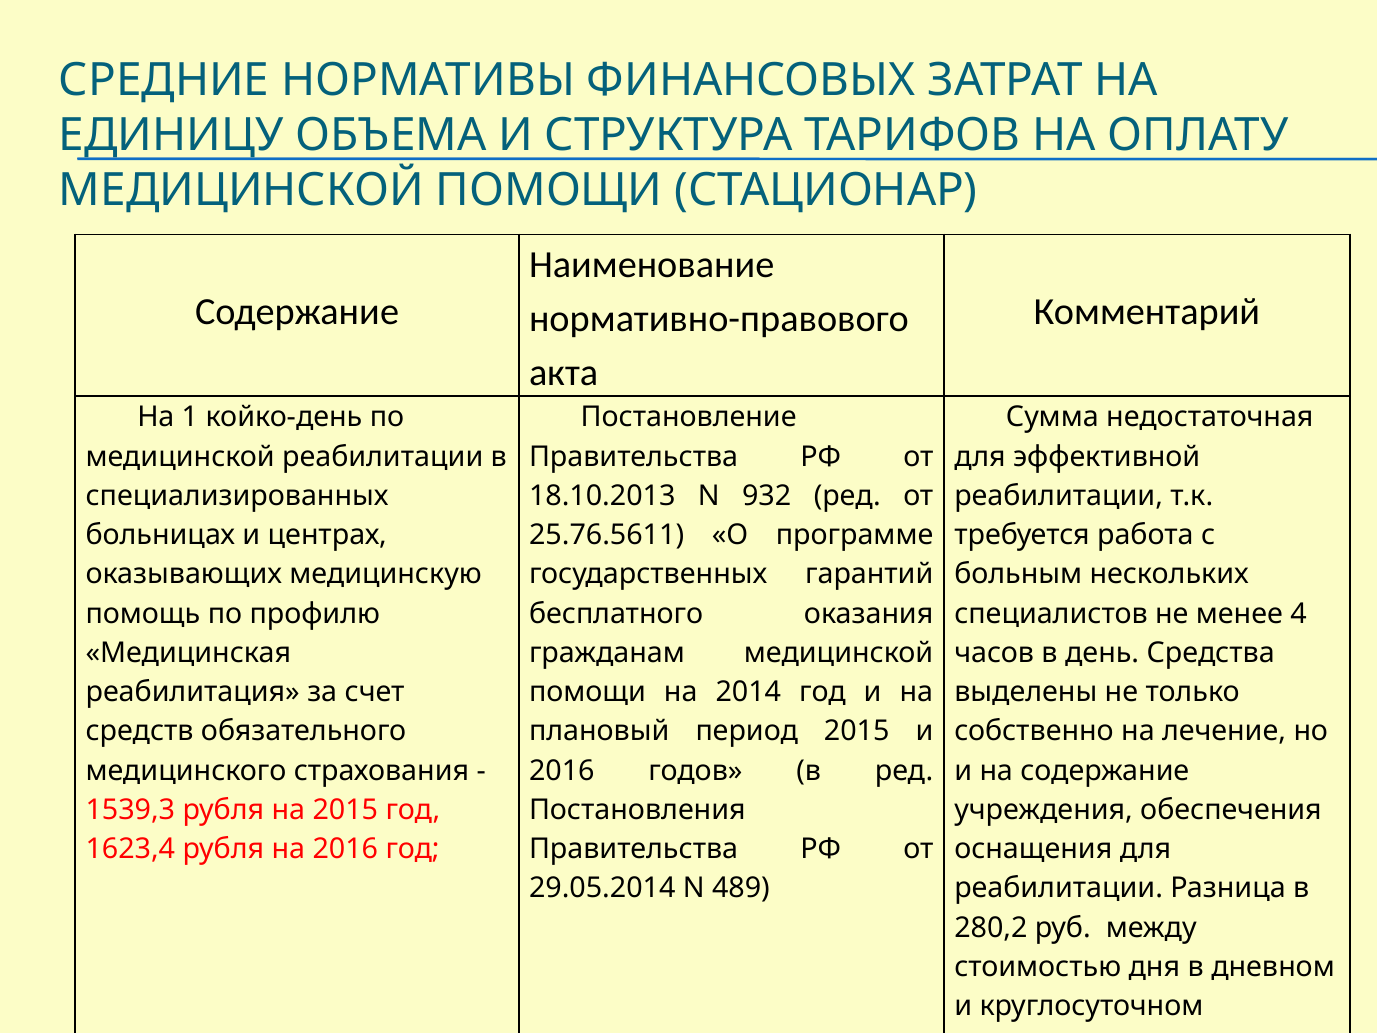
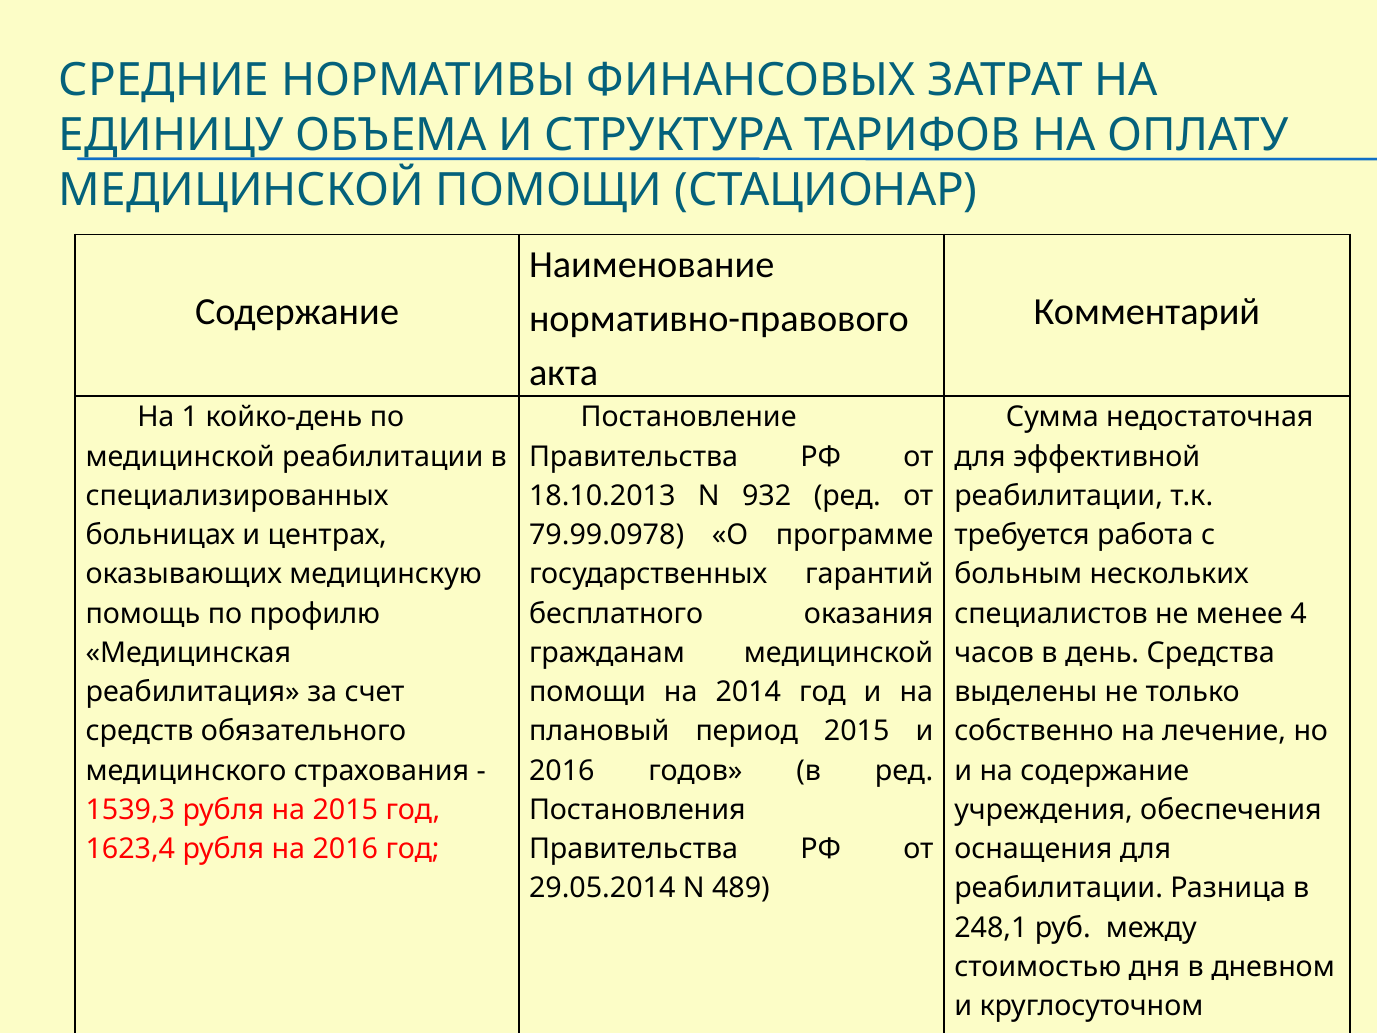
25.76.5611: 25.76.5611 -> 79.99.0978 (607, 535)
280,2: 280,2 -> 248,1 (991, 927)
